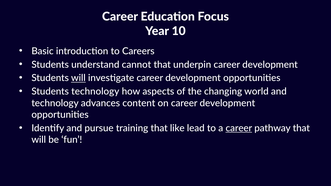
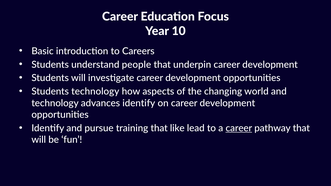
cannot: cannot -> people (136, 65)
will underline: present -> none (78, 78)
advances content: content -> identify (139, 103)
